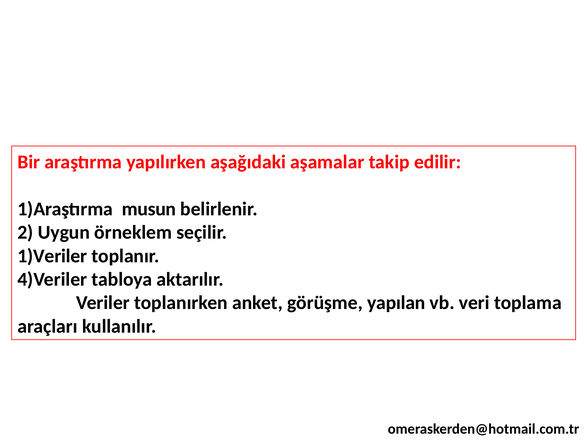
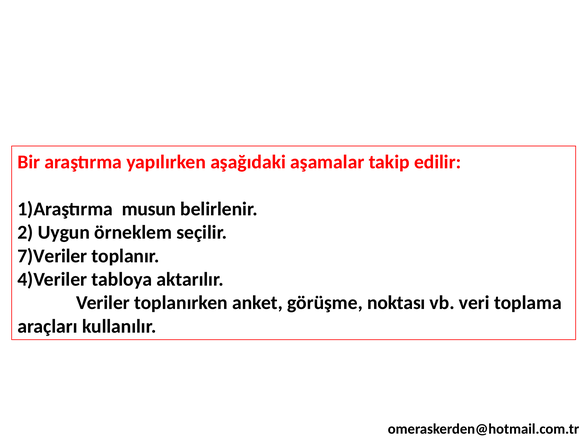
1)Veriler: 1)Veriler -> 7)Veriler (52, 256)
yapılan: yapılan -> noktası (396, 303)
